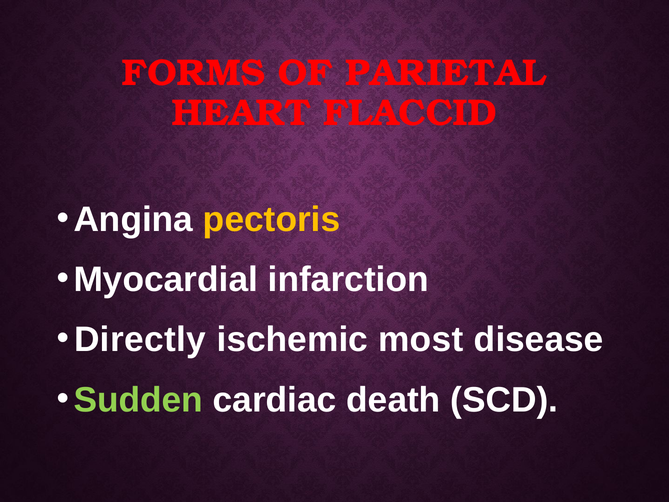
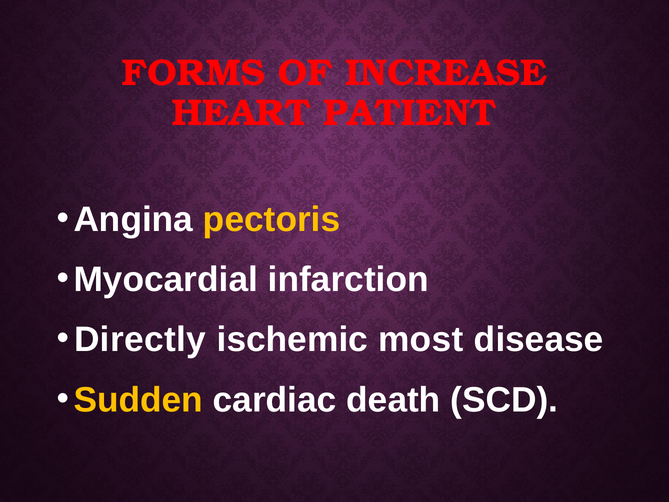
PARIETAL: PARIETAL -> INCREASE (446, 73)
FLACCID: FLACCID -> PATIENT (410, 113)
Sudden colour: light green -> yellow (138, 400)
